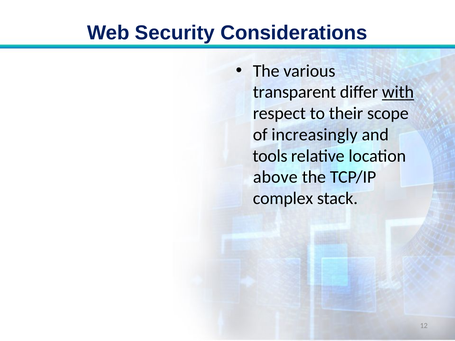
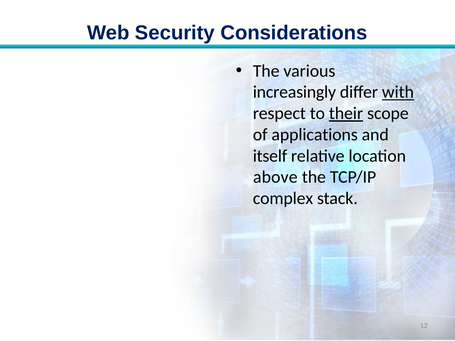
transparent: transparent -> increasingly (294, 92)
their underline: none -> present (346, 113)
increasingly: increasingly -> applications (315, 135)
tools: tools -> itself (270, 156)
